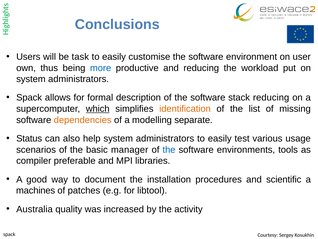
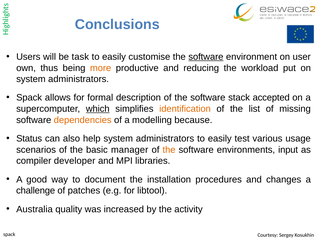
software underline: none -> present (206, 57)
more colour: blue -> orange (101, 68)
stack reducing: reducing -> accepted (271, 97)
separate: separate -> because (193, 120)
the colour: blue -> orange (169, 149)
tools: tools -> input (288, 149)
preferable: preferable -> developer (75, 161)
scientific: scientific -> changes (284, 179)
machines: machines -> challenge (36, 190)
